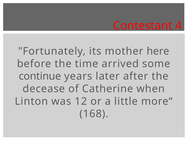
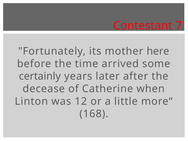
4: 4 -> 7 (179, 26)
continue: continue -> certainly (40, 76)
